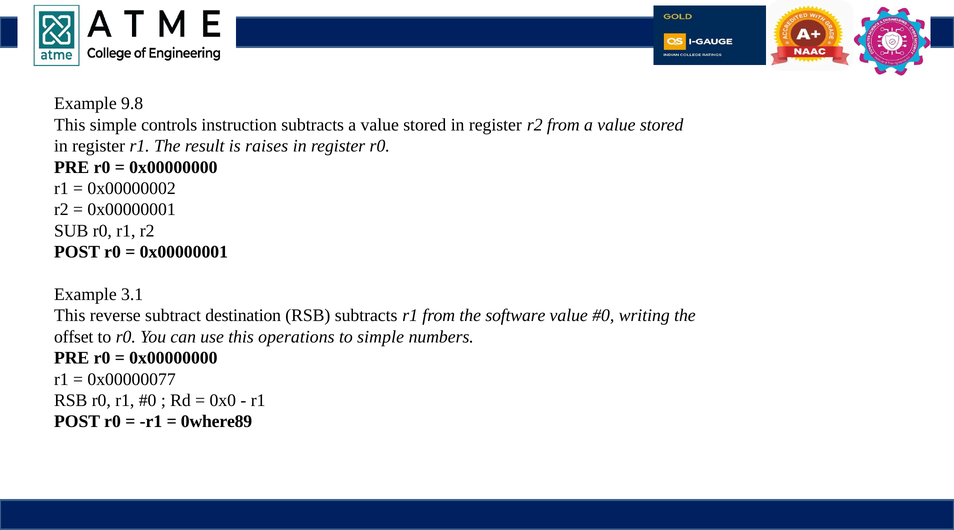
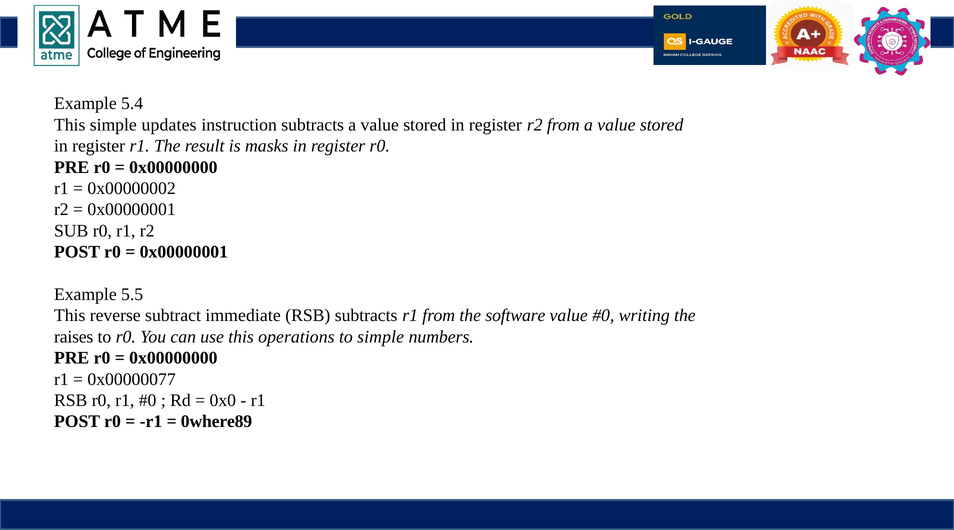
9.8: 9.8 -> 5.4 (132, 104)
controls: controls -> updates (169, 125)
raises: raises -> masks (267, 146)
3.1: 3.1 -> 5.5 (132, 294)
destination: destination -> immediate (243, 316)
offset: offset -> raises (74, 337)
